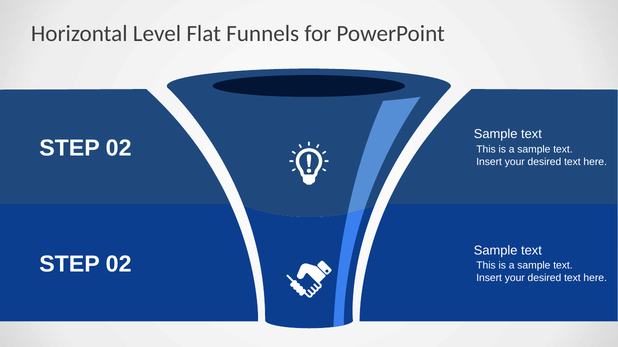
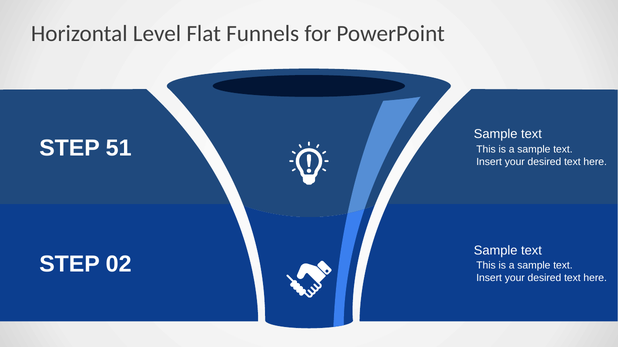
02: 02 -> 51 (119, 148)
